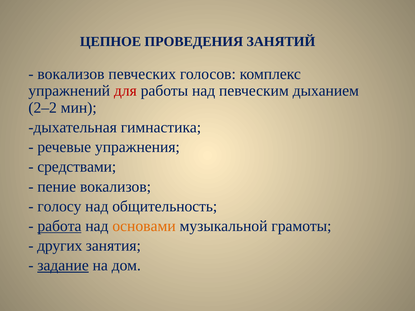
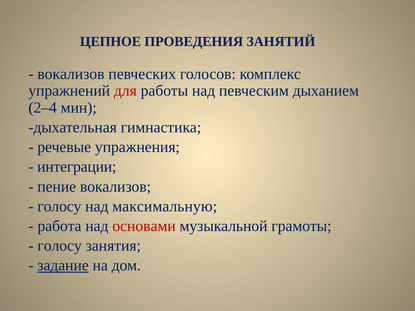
2–2: 2–2 -> 2–4 (43, 108)
средствами: средствами -> интеграции (77, 167)
общительность: общительность -> максимальную (165, 206)
работа underline: present -> none (59, 226)
основами colour: orange -> red (144, 226)
других: других -> голосу (60, 246)
